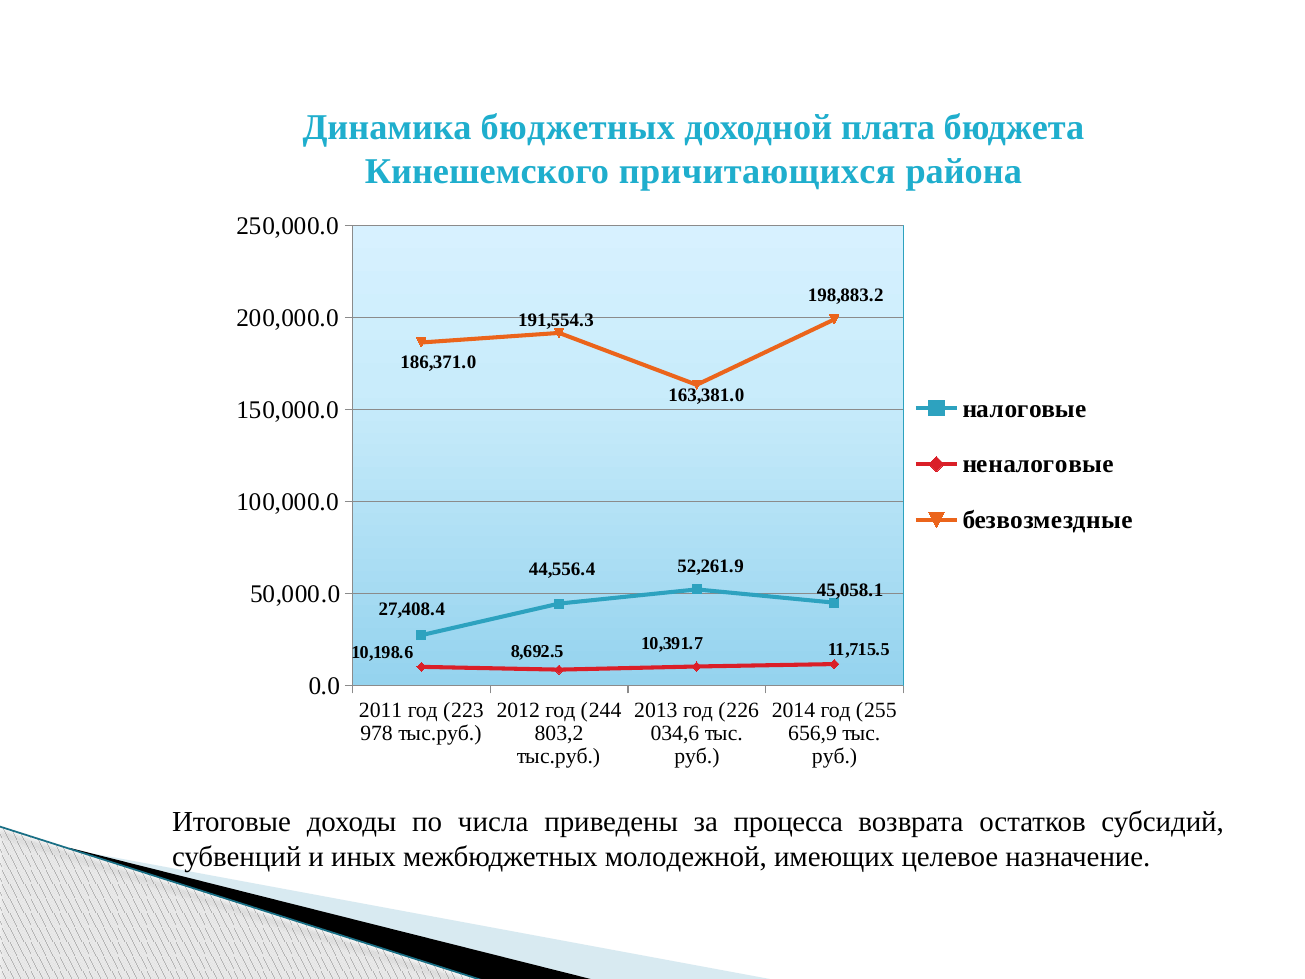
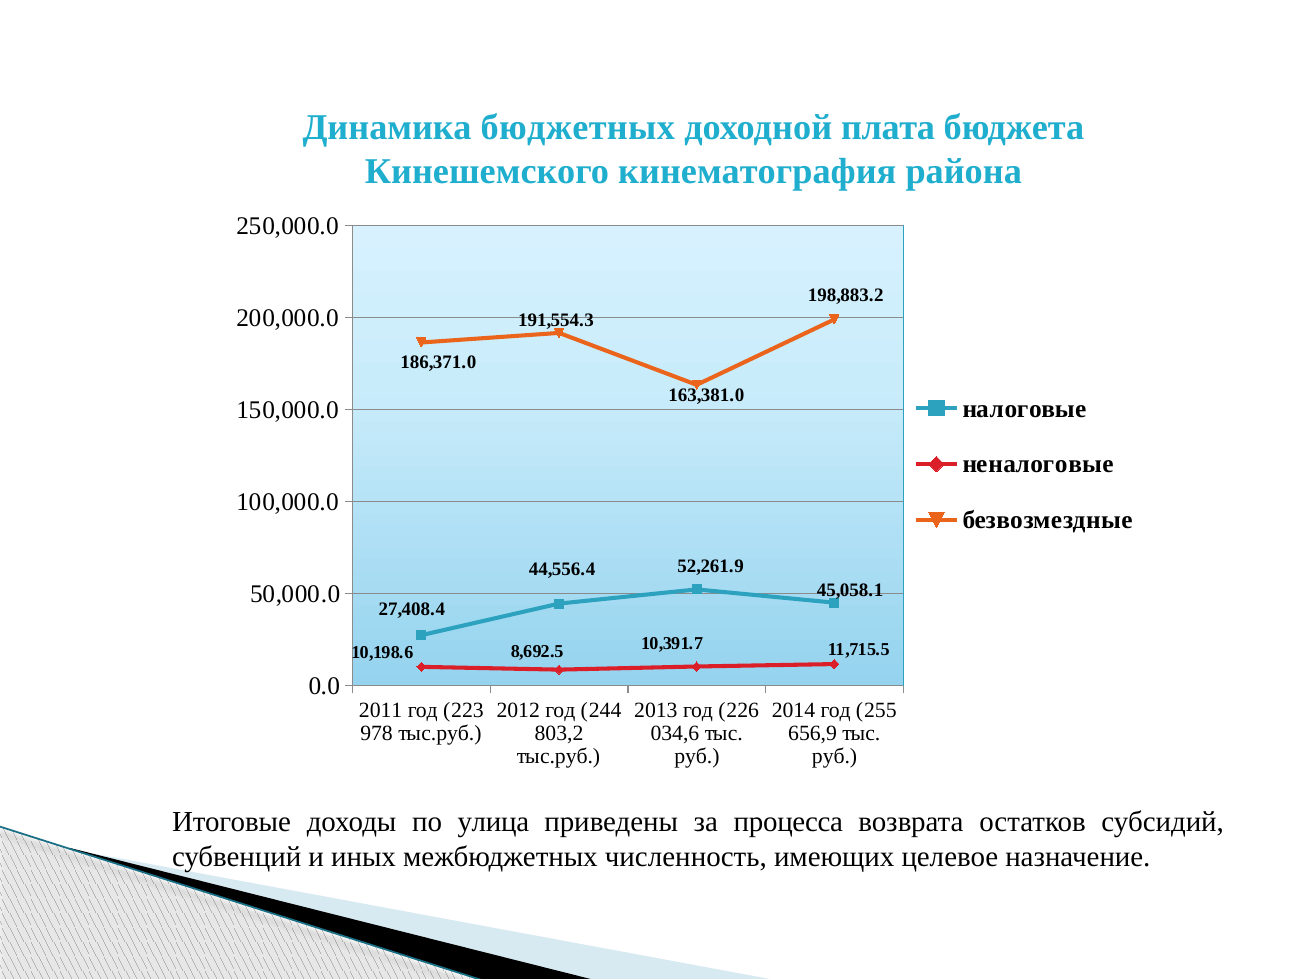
причитающихся: причитающихся -> кинематография (757, 171)
числа: числа -> улица (493, 822)
молодежной: молодежной -> численность (686, 856)
